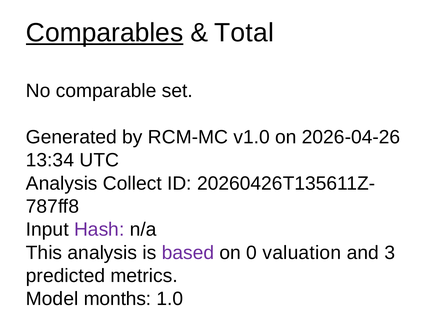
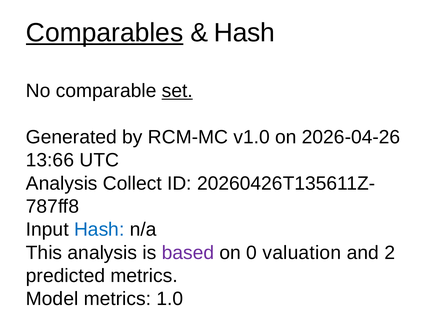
Total: Total -> Hash (244, 33)
set underline: none -> present (177, 91)
13:34: 13:34 -> 13:66 (50, 160)
Hash colour: purple -> blue (99, 229)
3: 3 -> 2 (390, 252)
Model months: months -> metrics (117, 299)
